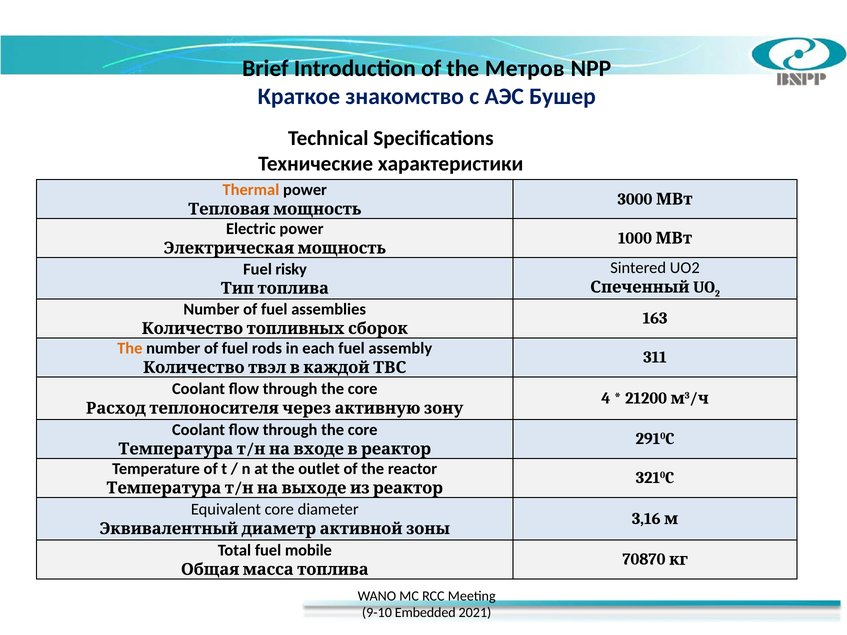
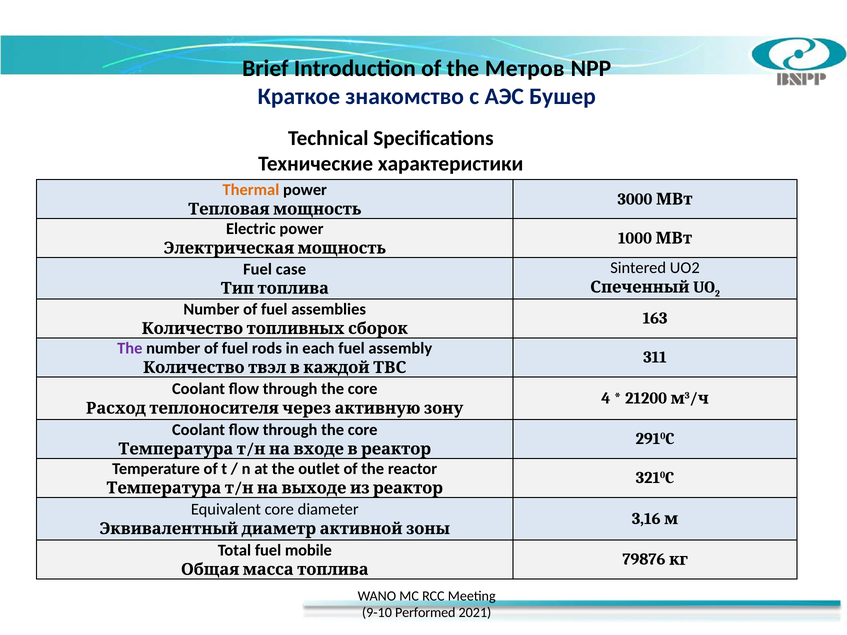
risky: risky -> case (291, 269)
The colour: orange -> purple (130, 348)
70870: 70870 -> 79876 (644, 560)
Embedded: Embedded -> Performed (425, 613)
